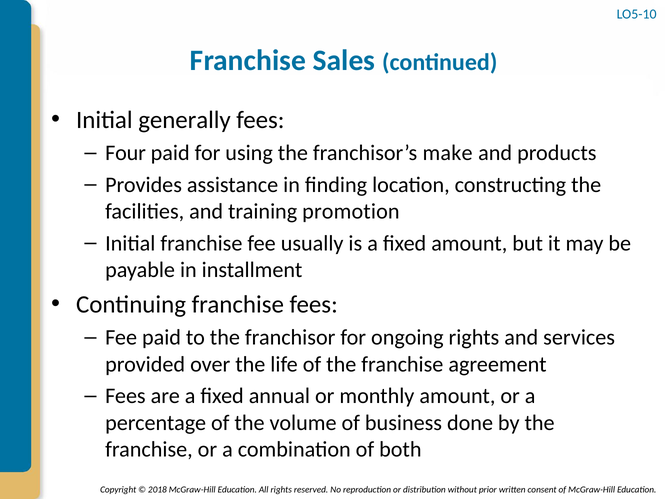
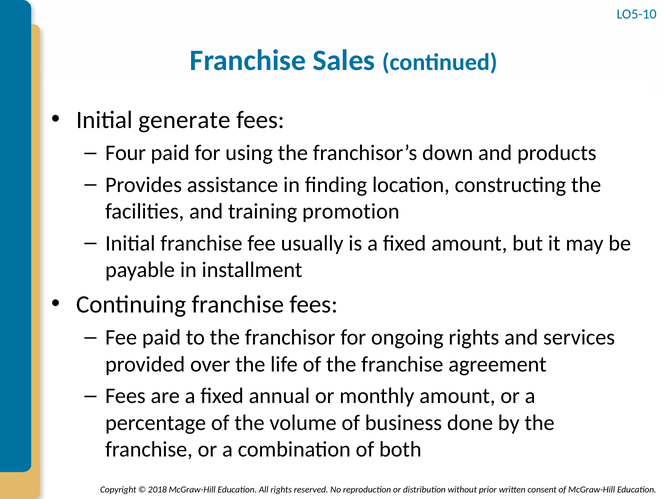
generally: generally -> generate (184, 120)
make: make -> down (448, 153)
